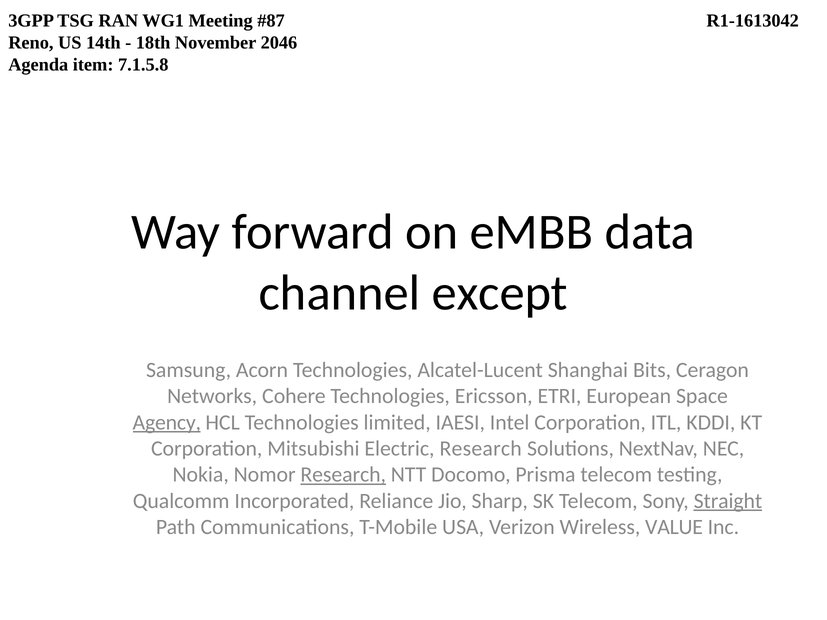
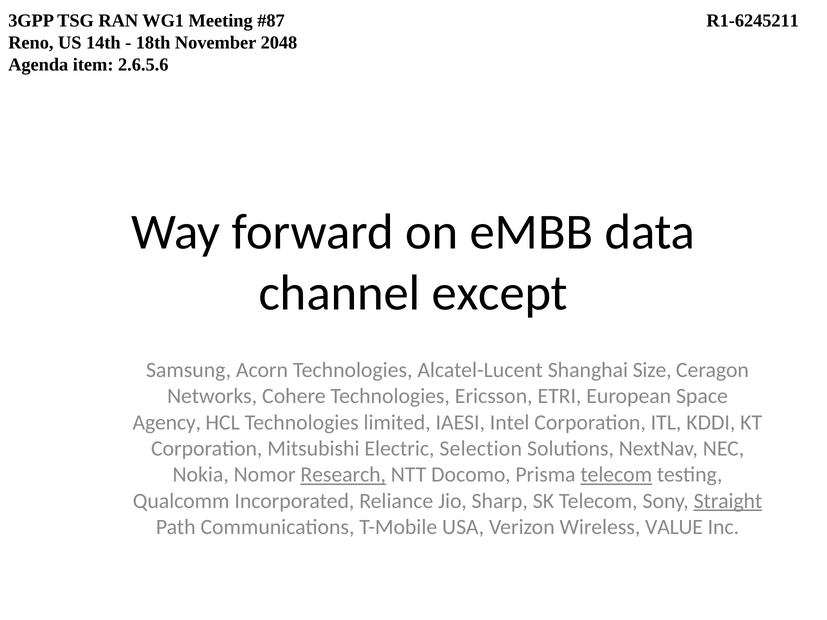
R1-1613042: R1-1613042 -> R1-6245211 (753, 21)
2046: 2046 -> 2048 (279, 43)
7.1.5.8: 7.1.5.8 -> 2.6.5.6 (143, 65)
Bits: Bits -> Size (652, 370)
Agency underline: present -> none (167, 423)
Electric Research: Research -> Selection (481, 449)
telecom underline: none -> present (616, 475)
